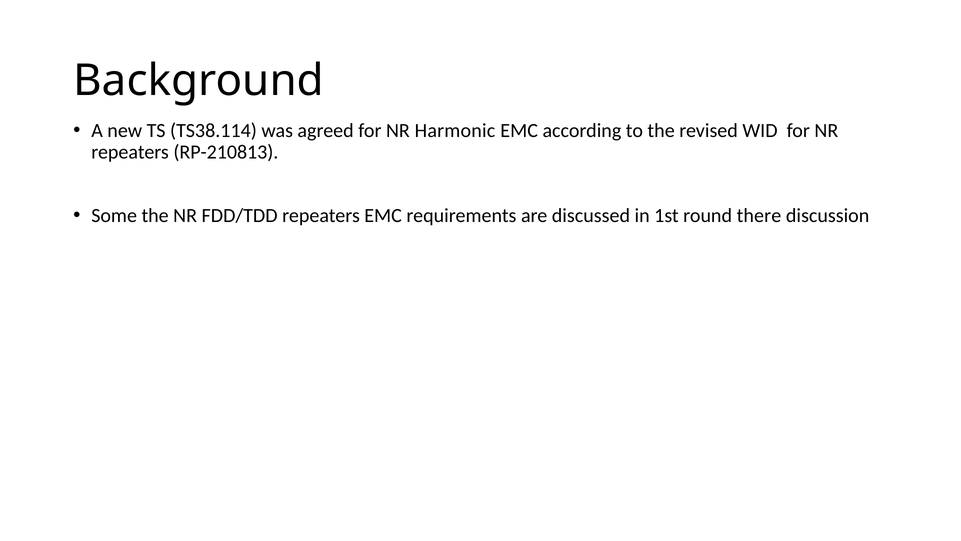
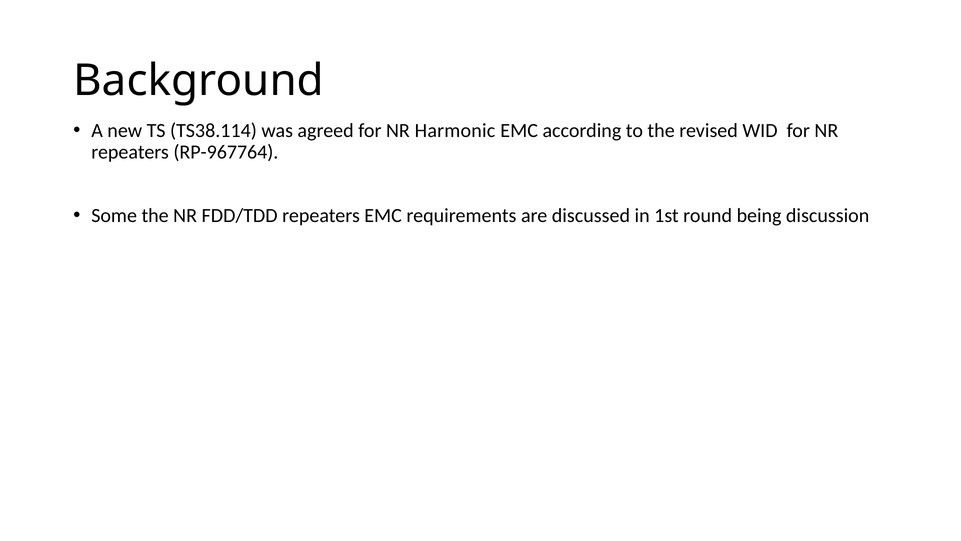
RP-210813: RP-210813 -> RP-967764 (226, 152)
there: there -> being (759, 215)
